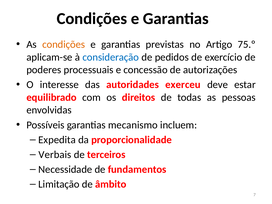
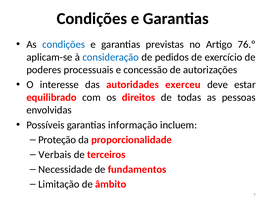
condições colour: orange -> blue (64, 44)
75.º: 75.º -> 76.º (247, 44)
mecanismo: mecanismo -> informação (133, 125)
Expedita: Expedita -> Proteção (57, 140)
